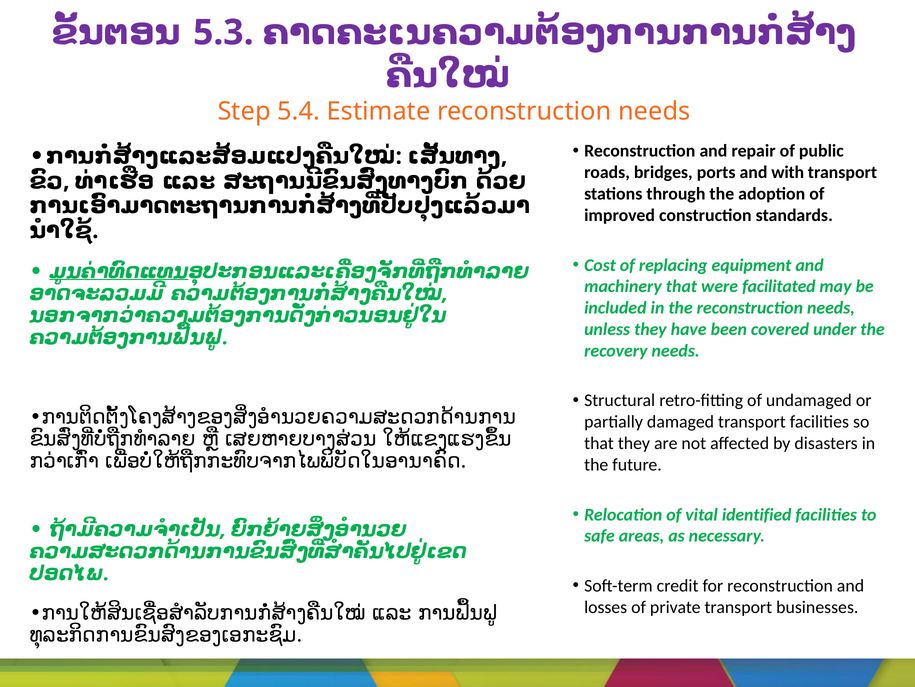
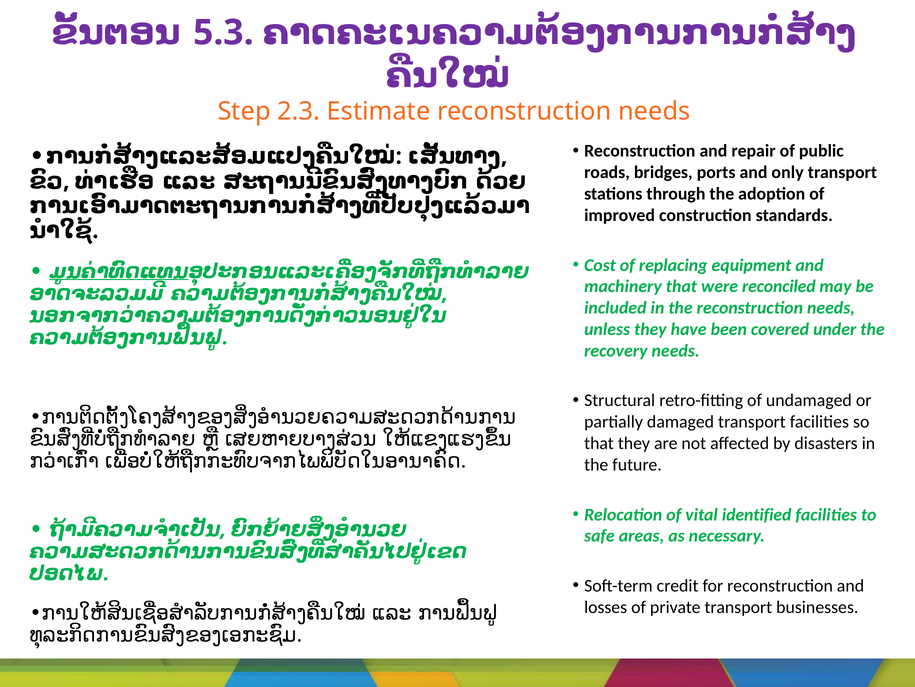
5.4: 5.4 -> 2.3 (299, 111)
with: with -> only (788, 172)
facilitated: facilitated -> reconciled (779, 286)
